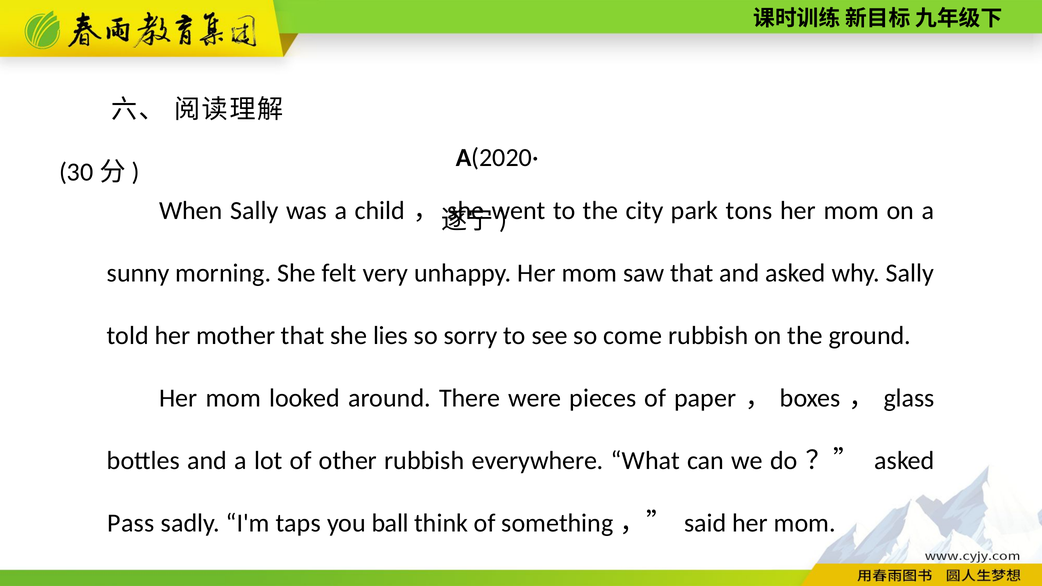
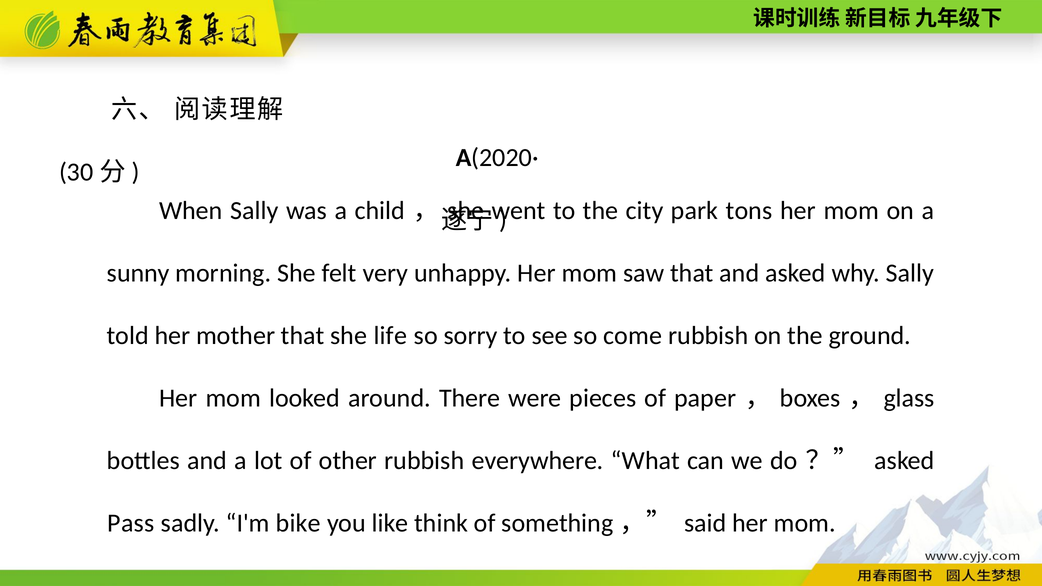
lies: lies -> life (390, 336)
taps: taps -> bike (298, 523)
ball: ball -> like (390, 523)
